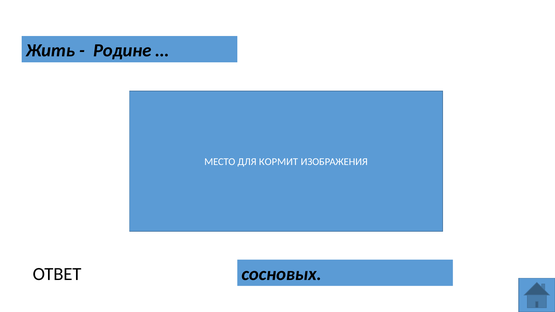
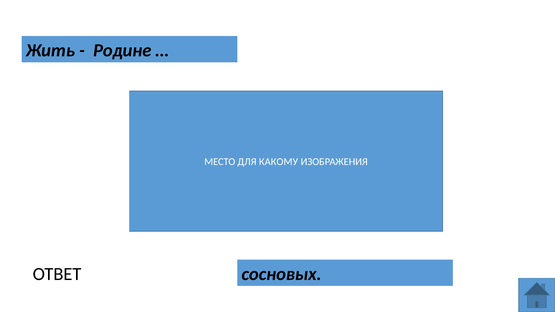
КОРМИТ: КОРМИТ -> КАКОМУ (278, 162)
